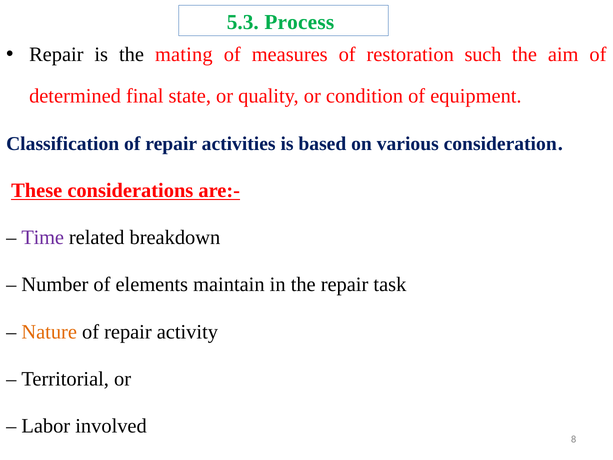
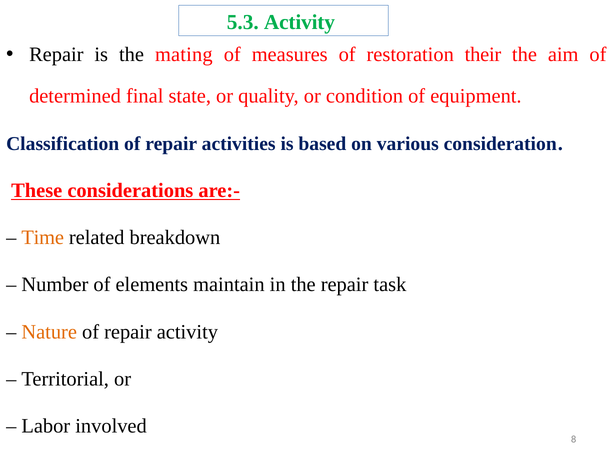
5.3 Process: Process -> Activity (299, 22)
such: such -> their (483, 54)
Time colour: purple -> orange (43, 237)
